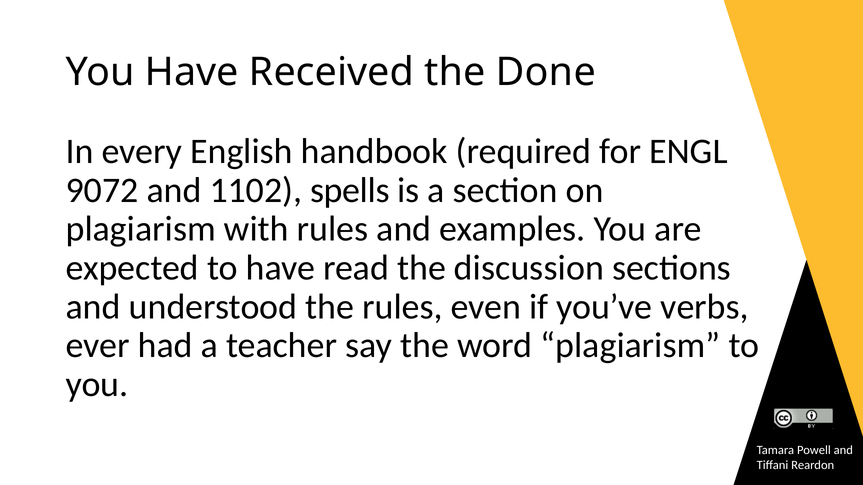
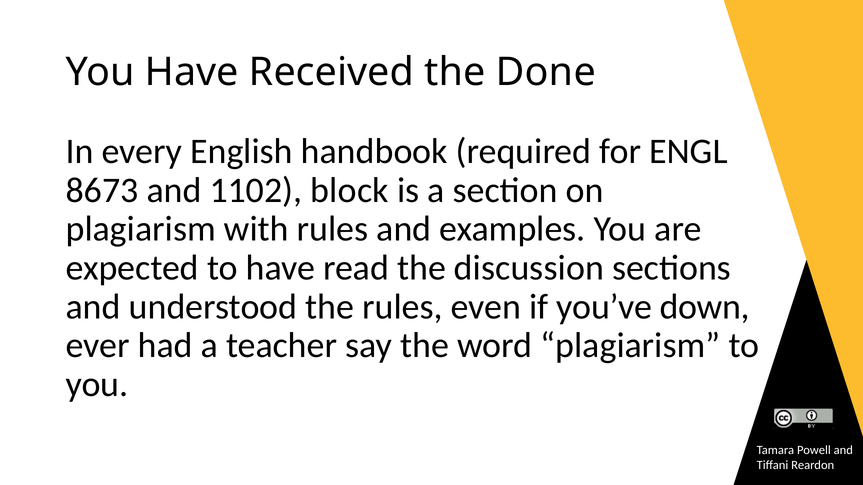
9072: 9072 -> 8673 (102, 190)
spells: spells -> block (350, 190)
verbs: verbs -> down (705, 307)
